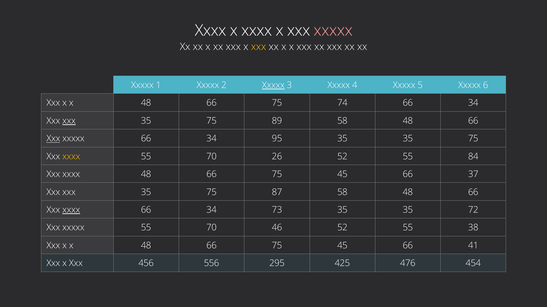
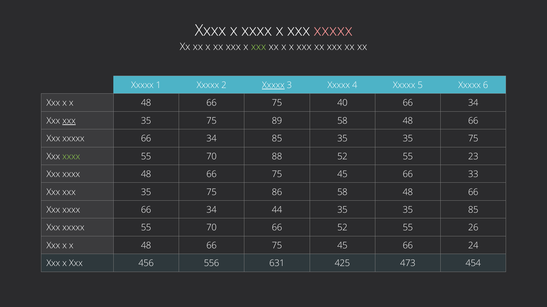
xxx colour: yellow -> light green (259, 47)
74: 74 -> 40 (342, 103)
Xxx underline: present -> none (53, 139)
34 95: 95 -> 85 (277, 139)
xxxx colour: yellow -> light green (71, 157)
26: 26 -> 88 (277, 157)
84: 84 -> 23 (473, 157)
37: 37 -> 33 (473, 175)
87: 87 -> 86 (277, 192)
xxxx underline: present -> none (71, 210)
73: 73 -> 44 (277, 210)
35 72: 72 -> 85 (473, 210)
70 46: 46 -> 66 (277, 228)
38: 38 -> 26 (473, 228)
41: 41 -> 24 (473, 246)
295: 295 -> 631 (277, 264)
476: 476 -> 473 (408, 264)
